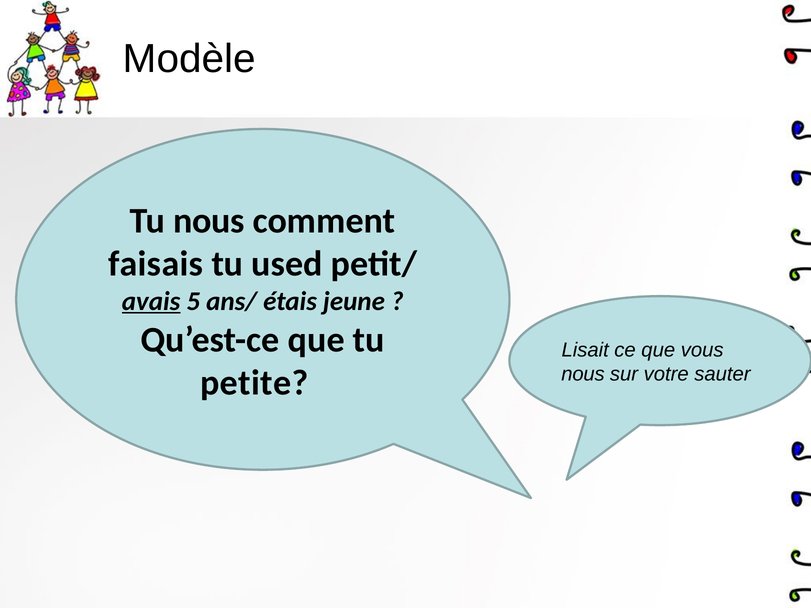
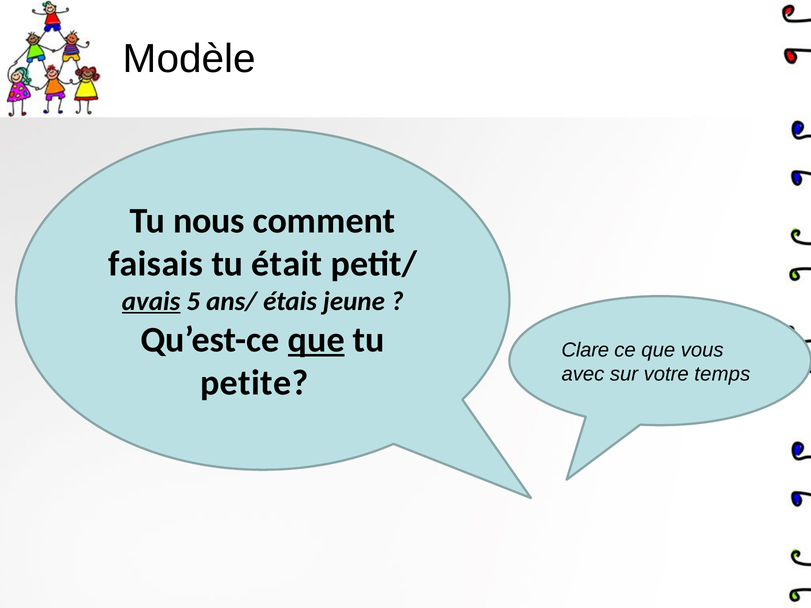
used: used -> était (287, 264)
que underline: none -> present (316, 340)
Lisait: Lisait -> Clare (585, 350)
nous: nous -> avec (583, 374)
sauter: sauter -> temps (722, 374)
